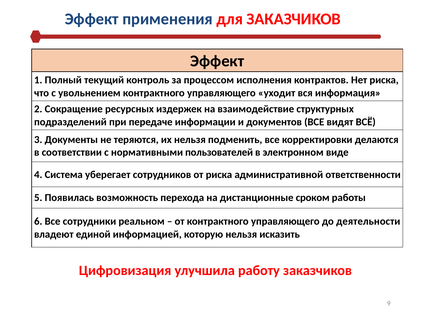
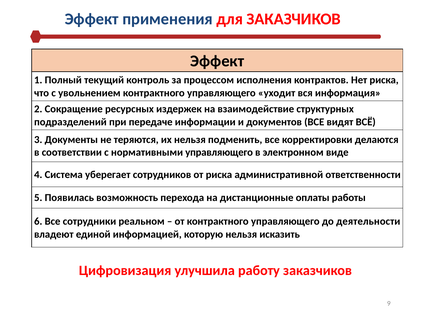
нормативными пользователей: пользователей -> управляющего (219, 152)
сроком: сроком -> оплаты (313, 198)
